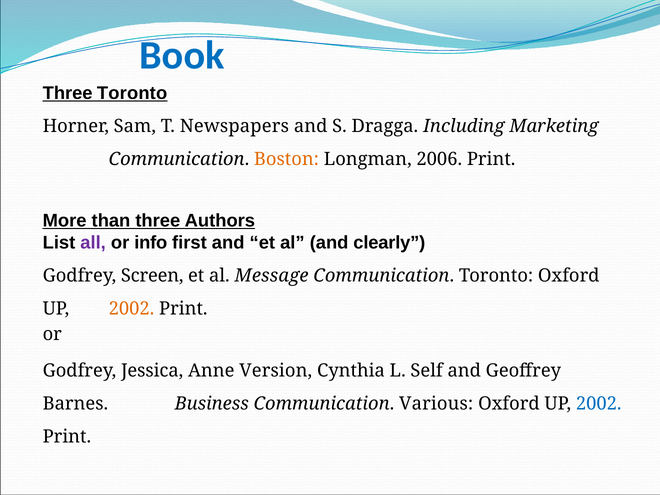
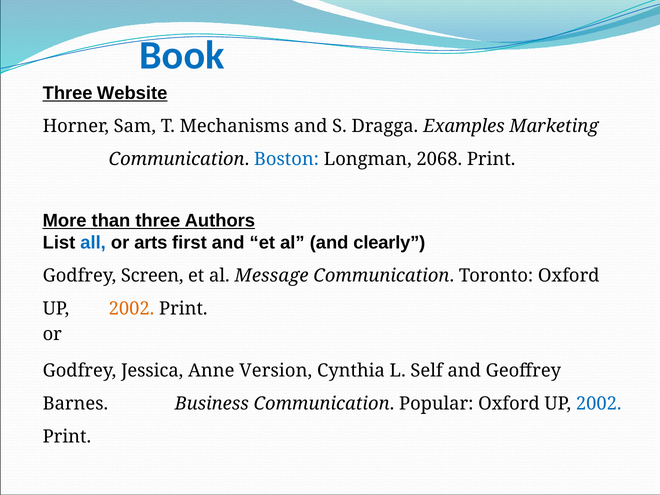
Three Toronto: Toronto -> Website (132, 93)
Newspapers: Newspapers -> Mechanisms (234, 126)
Including: Including -> Examples (464, 126)
Boston colour: orange -> blue (286, 159)
2006: 2006 -> 2068 (439, 159)
all colour: purple -> blue (93, 243)
info: info -> arts (151, 243)
Various: Various -> Popular (436, 404)
